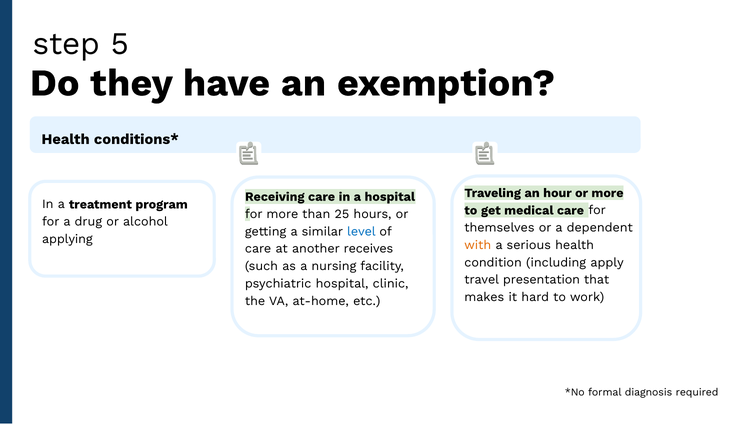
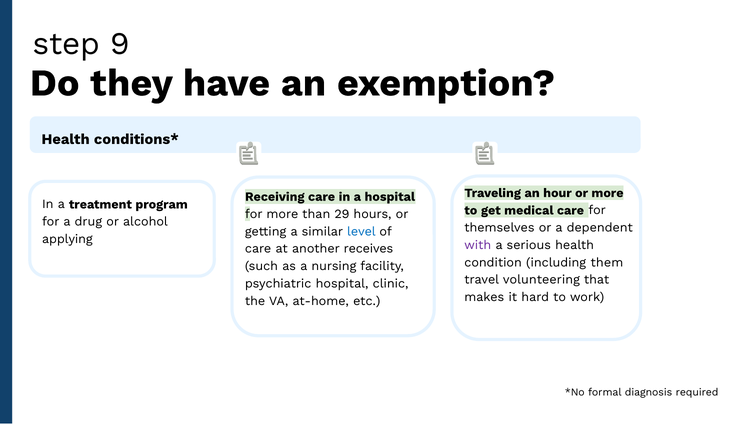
5: 5 -> 9 (120, 44)
25: 25 -> 29 (342, 214)
with colour: orange -> purple (478, 245)
apply: apply -> them (607, 263)
presentation: presentation -> volunteering (541, 280)
